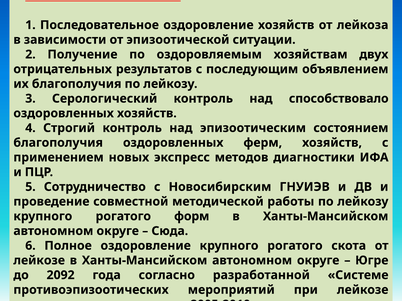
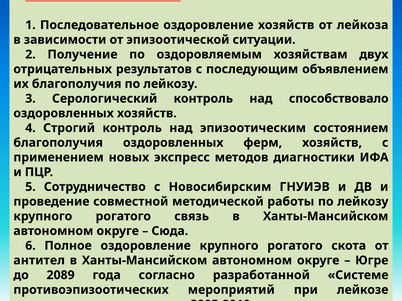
форм: форм -> связь (192, 217)
лейкозе: лейкозе -> антител (39, 261)
2092: 2092 -> 2089 (61, 276)
